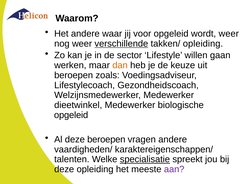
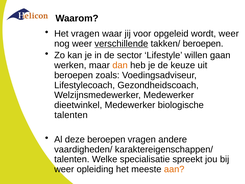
Het andere: andere -> vragen (85, 34)
takken/ opleiding: opleiding -> beroepen (203, 44)
opgeleid: opgeleid -> talenten (71, 115)
specialisatie underline: present -> none (145, 159)
deze: deze -> weer (64, 169)
aan colour: purple -> orange (174, 169)
